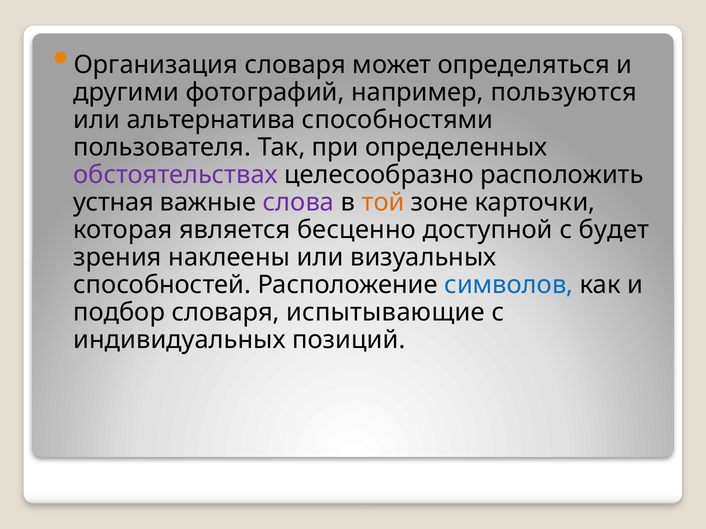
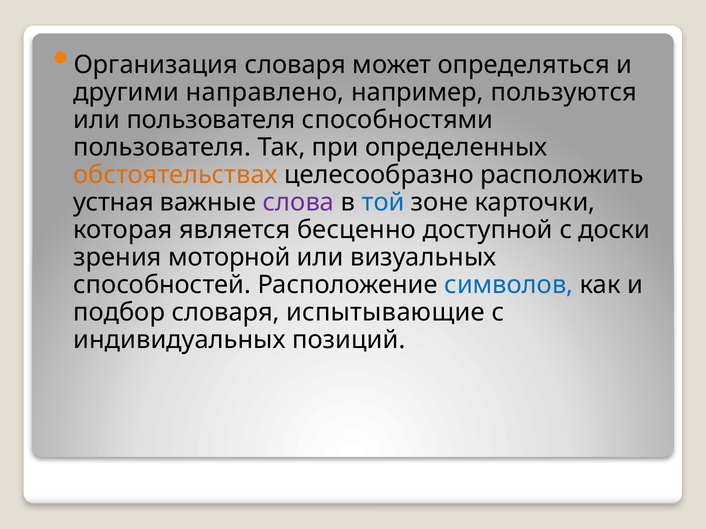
фотографий: фотографий -> направлено (265, 93)
или альтернатива: альтернатива -> пользователя (211, 120)
обстоятельствах colour: purple -> orange (176, 175)
той colour: orange -> blue (383, 203)
будет: будет -> доски (614, 230)
наклеены: наклеены -> моторной (229, 258)
